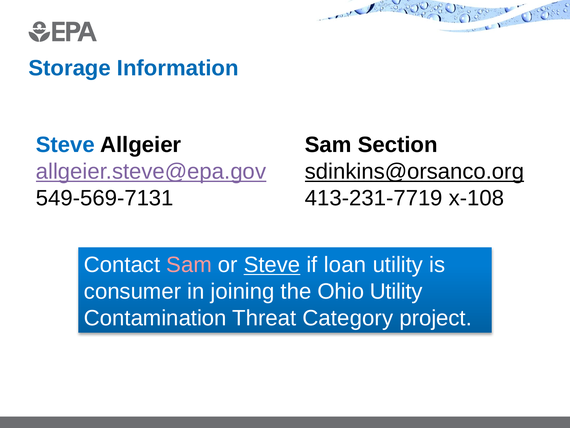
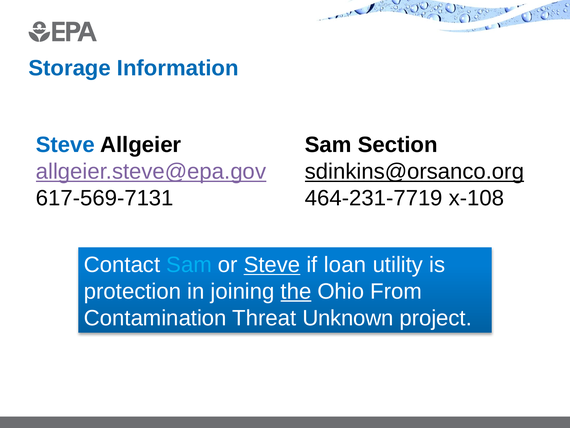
549-569-7131: 549-569-7131 -> 617-569-7131 (105, 198)
413-231-7719: 413-231-7719 -> 464-231-7719 (374, 198)
Sam colour: pink -> light blue (189, 265)
consumer: consumer -> protection (133, 291)
the underline: none -> present (296, 291)
Ohio Utility: Utility -> From (396, 291)
Category: Category -> Unknown (348, 318)
